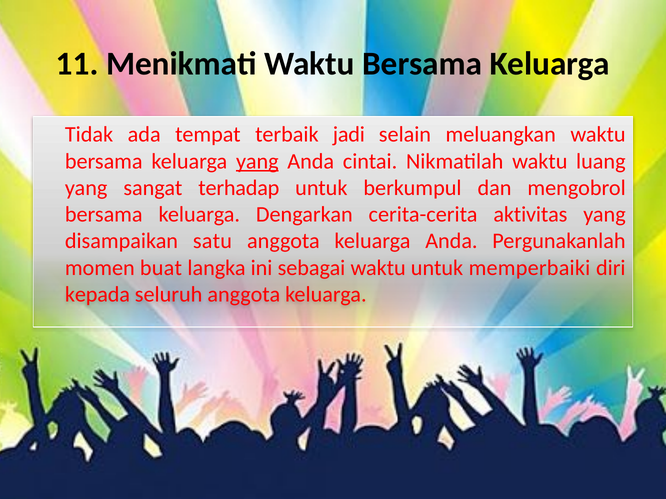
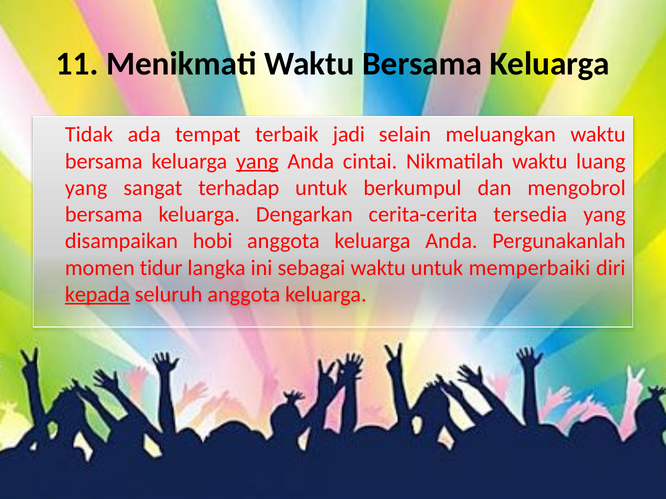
aktivitas: aktivitas -> tersedia (530, 215)
satu: satu -> hobi (213, 241)
buat: buat -> tidur (161, 268)
kepada underline: none -> present (97, 295)
